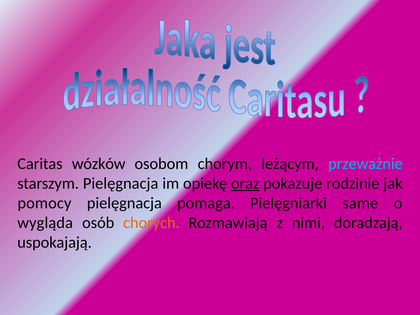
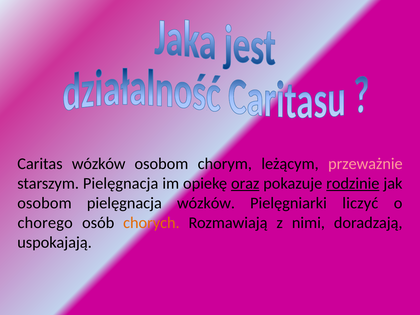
przeważnie colour: light blue -> pink (365, 164)
rodzinie underline: none -> present (353, 184)
pomocy: pomocy -> osobom (44, 203)
pielęgnacja pomaga: pomaga -> wózków (206, 203)
same: same -> liczyć (360, 203)
wygląda: wygląda -> chorego (45, 223)
